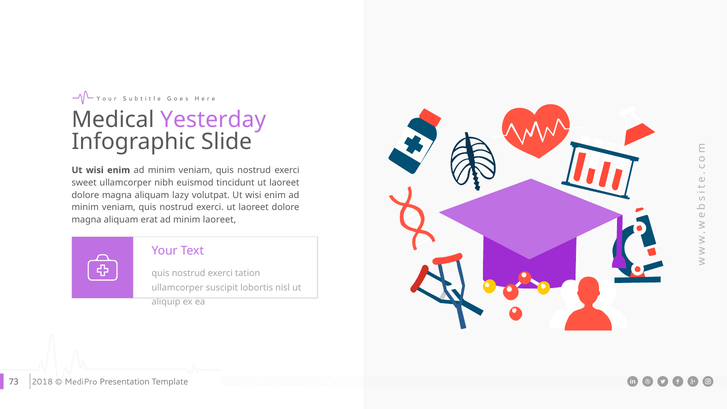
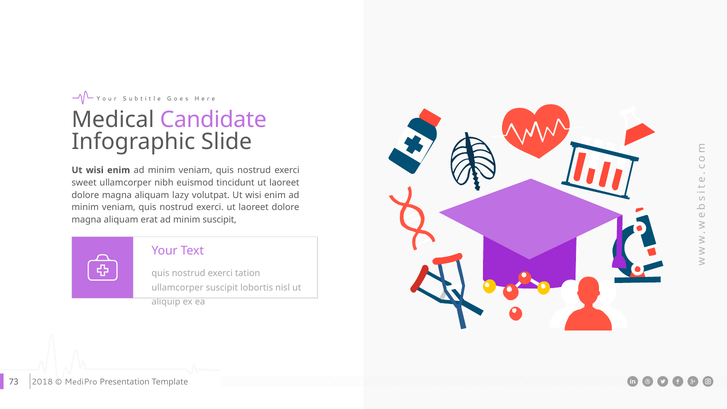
Yesterday: Yesterday -> Candidate (213, 120)
minim laoreet: laoreet -> suscipit (220, 220)
